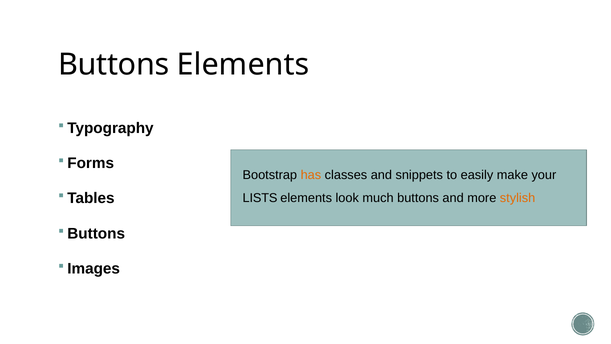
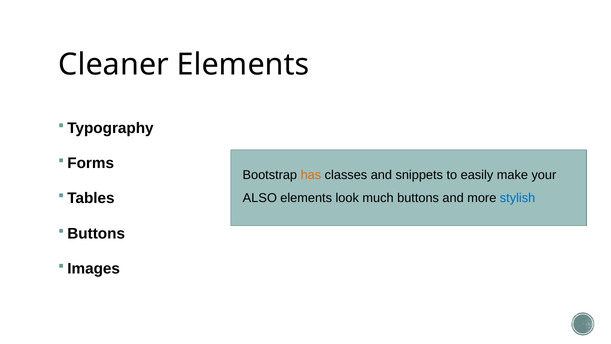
Buttons: Buttons -> Cleaner (114, 64)
LISTS: LISTS -> ALSO (260, 198)
stylish colour: orange -> blue (518, 198)
